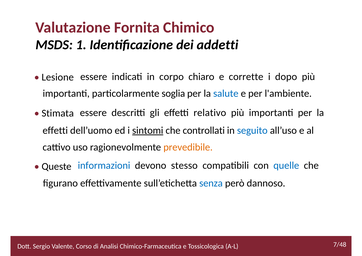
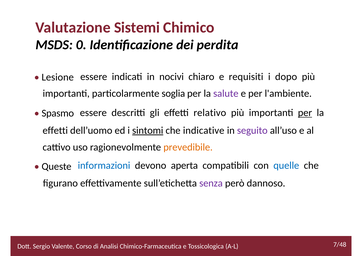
Fornita: Fornita -> Sistemi (137, 27)
1: 1 -> 0 (81, 45)
addetti: addetti -> perdita (218, 45)
corpo: corpo -> nocivi (172, 77)
corrette: corrette -> requisiti (246, 77)
salute colour: blue -> purple (226, 93)
Stimata: Stimata -> Spasmo (58, 113)
per underline: none -> present (305, 113)
controllati: controllati -> indicative (204, 130)
seguito colour: blue -> purple (252, 130)
stesso: stesso -> aperta (184, 166)
senza colour: blue -> purple (211, 183)
